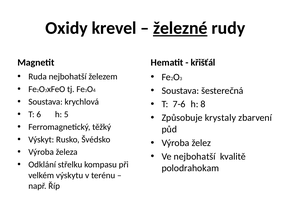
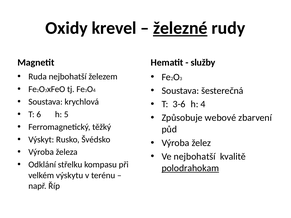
křišťál: křišťál -> služby (203, 63)
7-6: 7-6 -> 3-6 (179, 104)
h 8: 8 -> 4 (203, 104)
krystaly: krystaly -> webové (220, 118)
polodrahokam underline: none -> present (190, 168)
